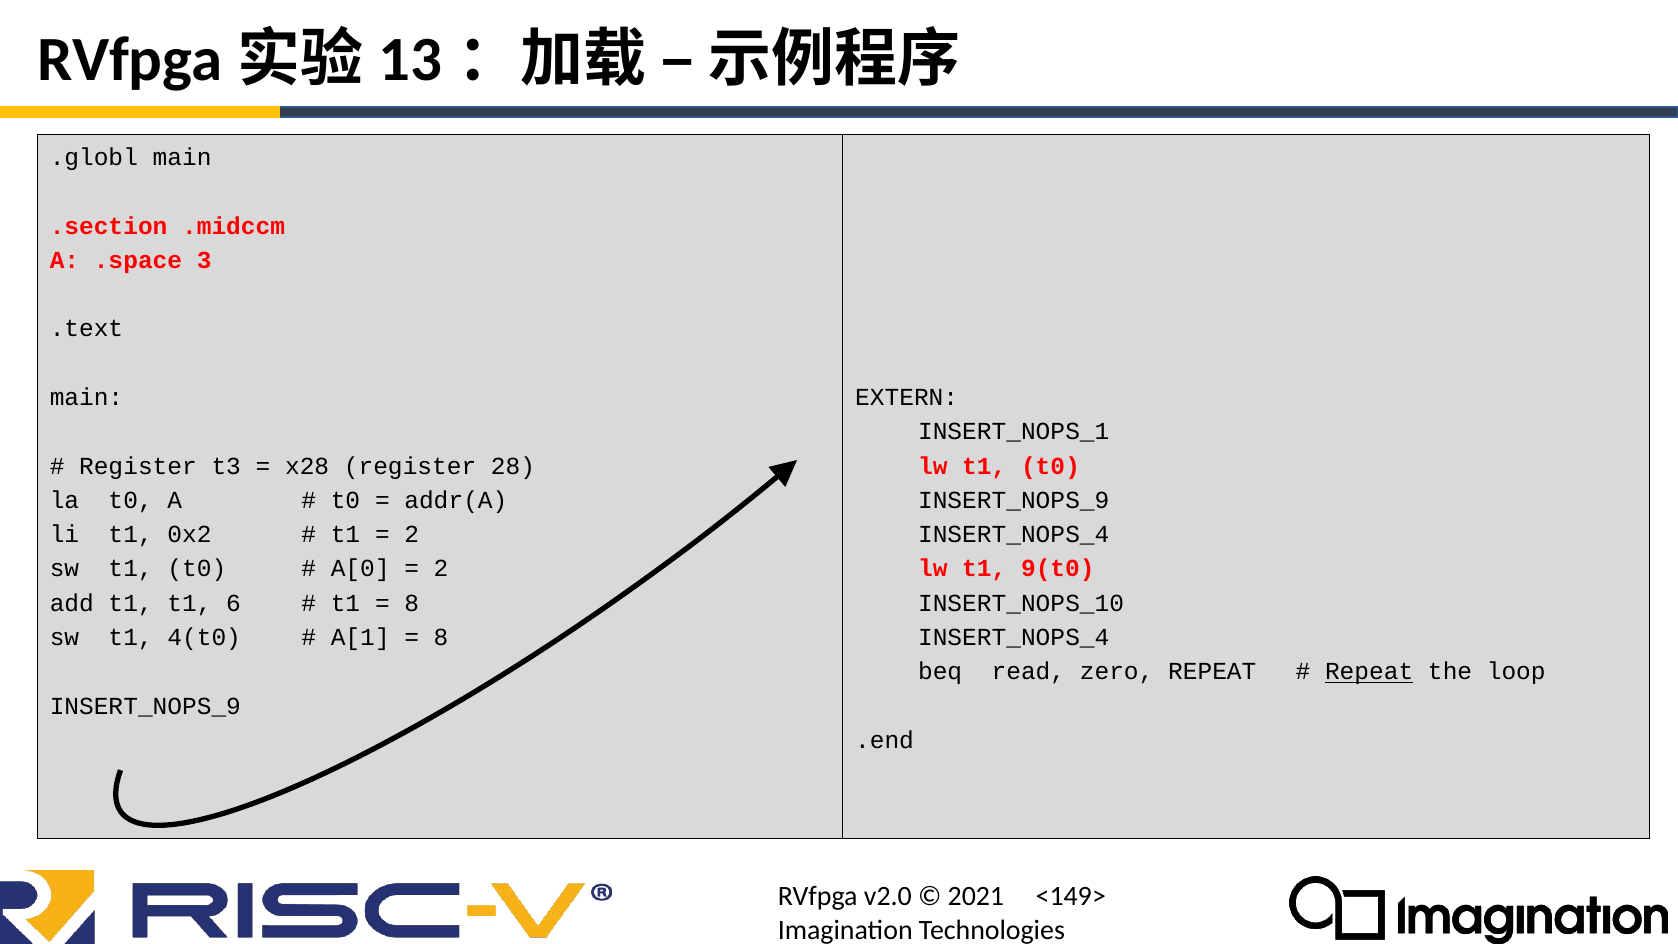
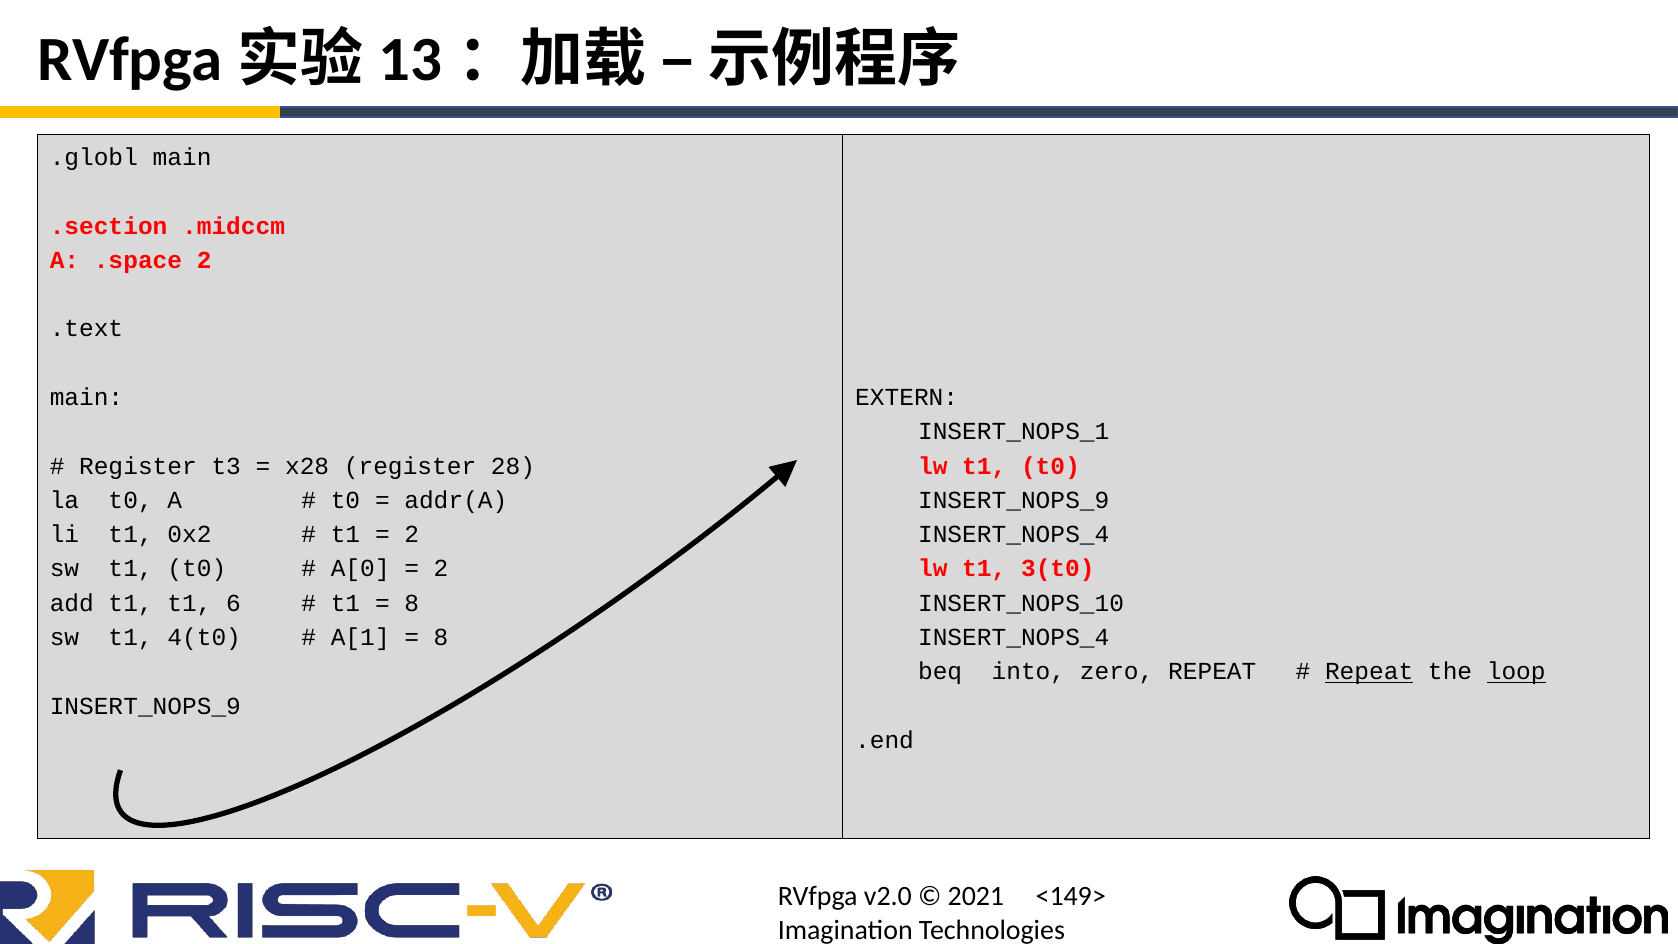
.space 3: 3 -> 2 (204, 260)
9(t0: 9(t0 -> 3(t0 (1058, 569)
read: read -> into (1028, 672)
loop underline: none -> present (1516, 672)
